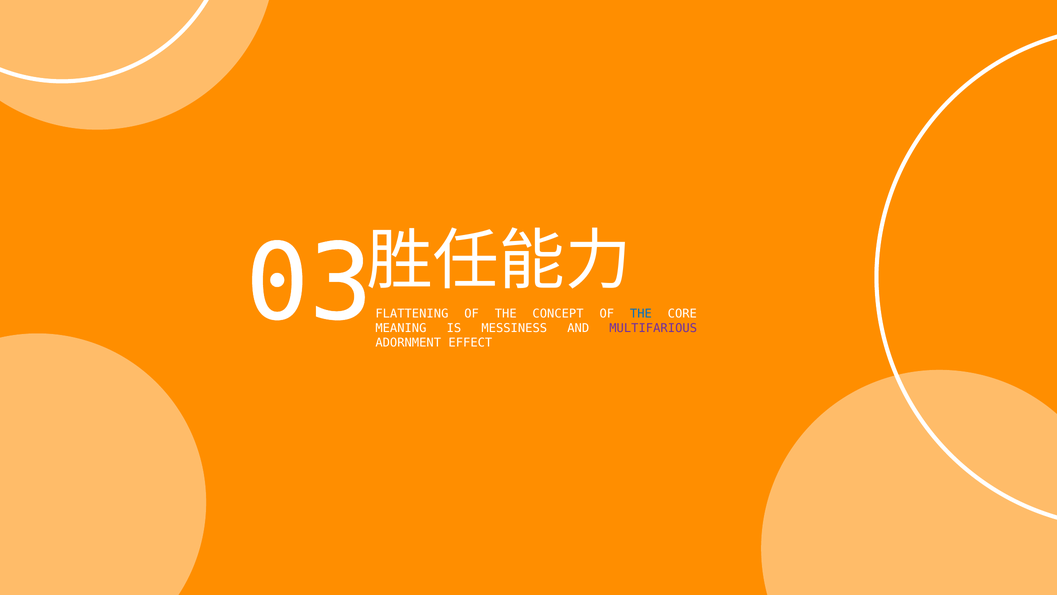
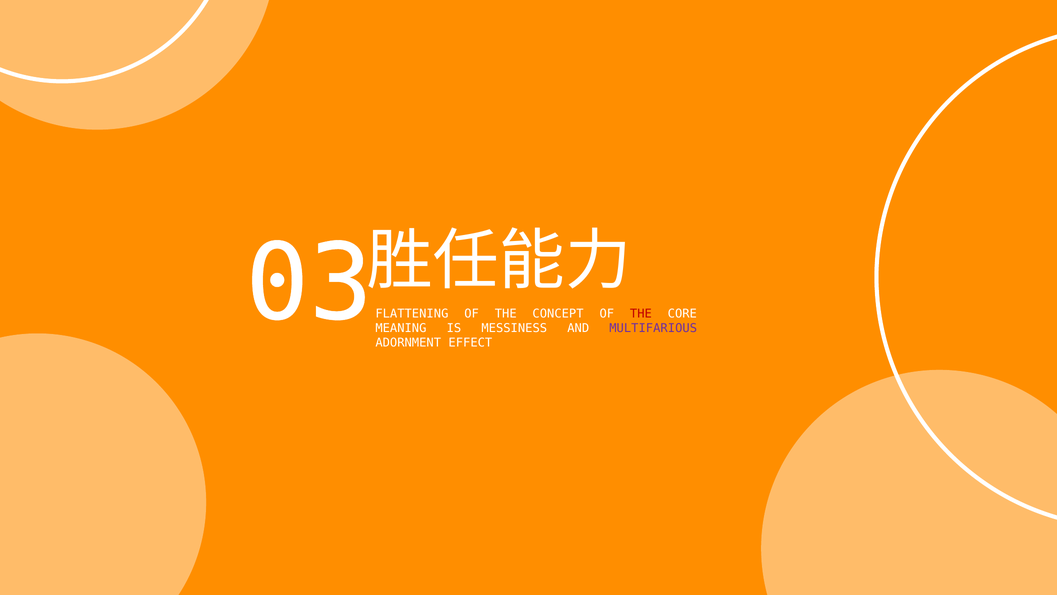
THE colour: blue -> red (641, 313)
